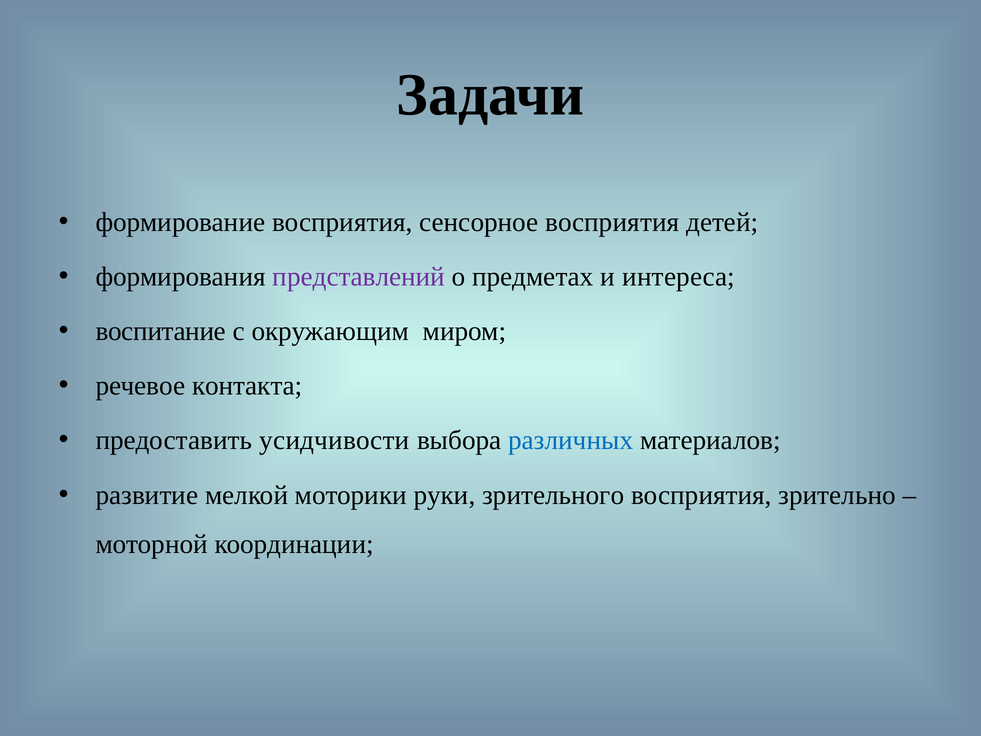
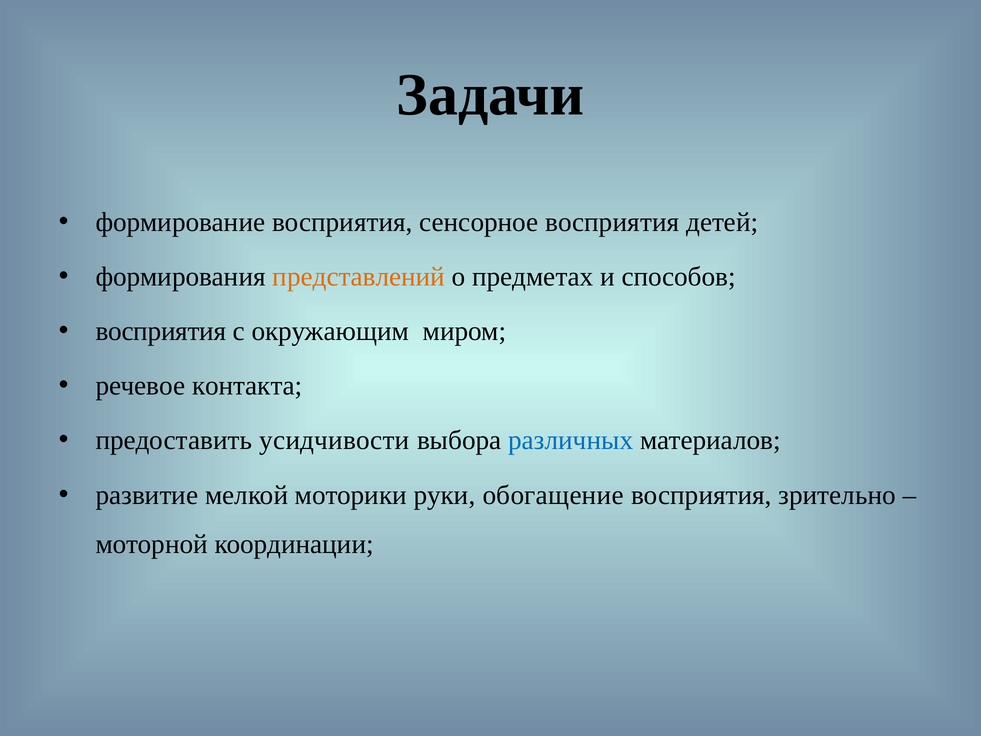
представлений colour: purple -> orange (359, 277)
интереса: интереса -> способов (679, 277)
воспитание: воспитание -> восприятия (161, 331)
зрительного: зрительного -> обогащение (553, 495)
